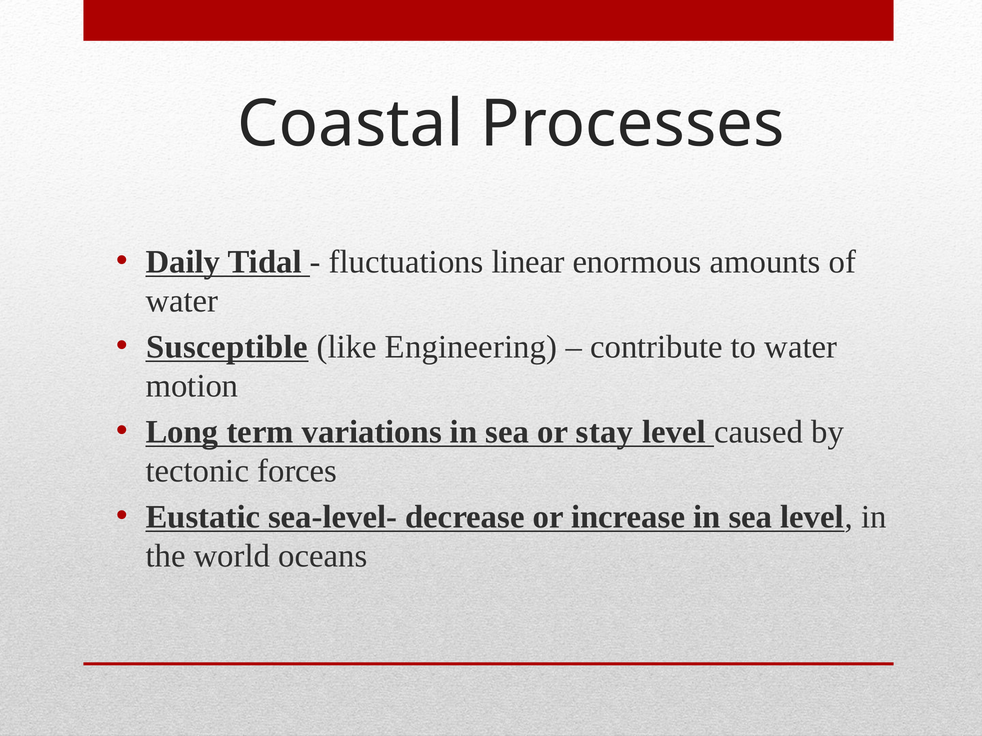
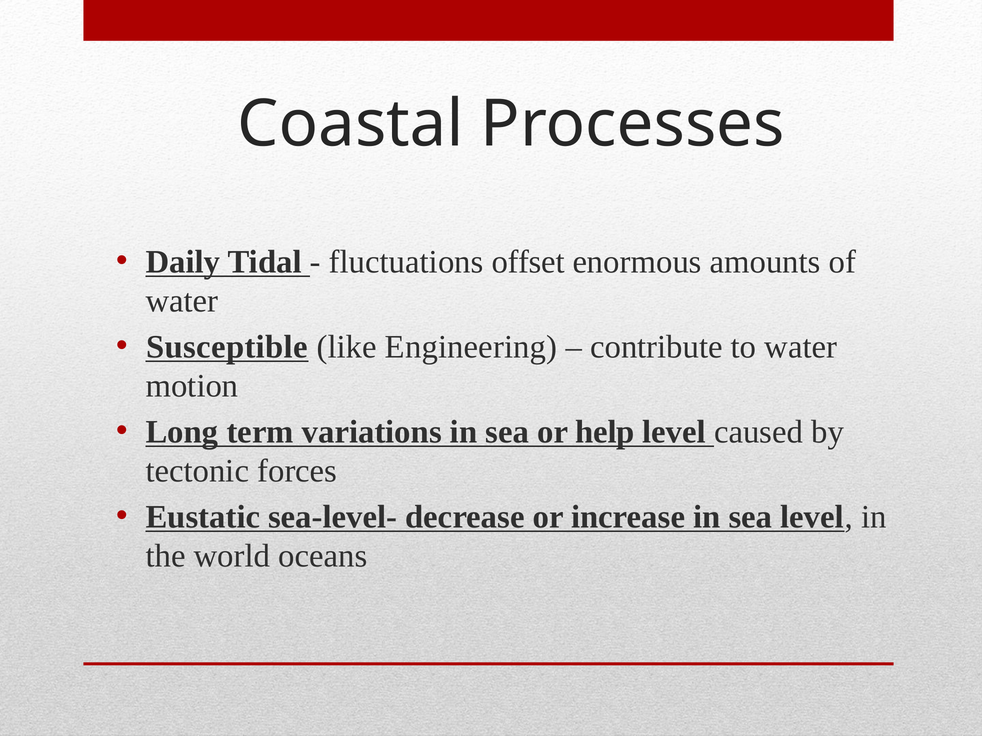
linear: linear -> offset (528, 262)
stay: stay -> help (605, 432)
